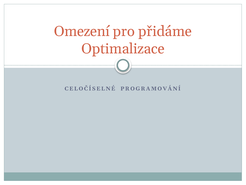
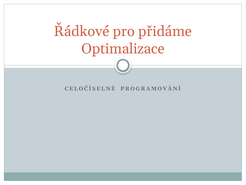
Omezení: Omezení -> Řádkové (82, 31)
